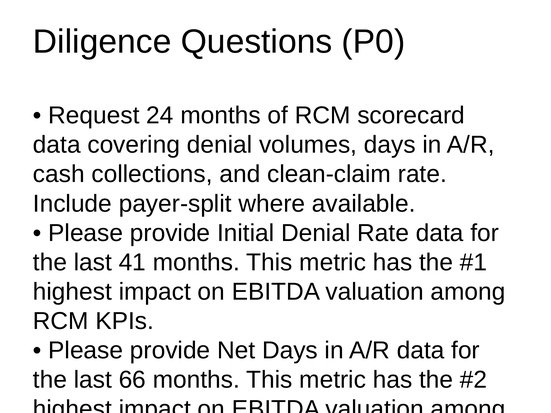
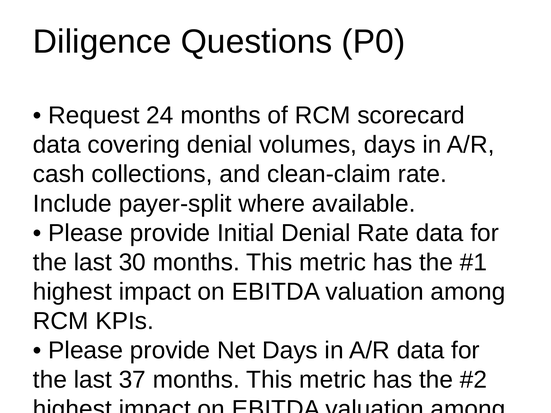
41: 41 -> 30 (132, 263)
66: 66 -> 37 (132, 380)
